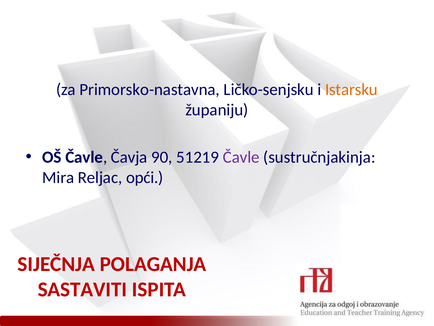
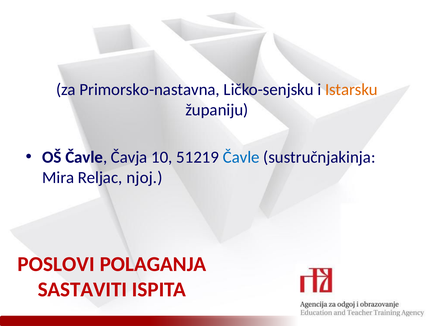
90: 90 -> 10 (162, 157)
Čavle colour: purple -> blue (241, 157)
opći: opći -> njoj (144, 177)
SIJEČNJA: SIJEČNJA -> POSLOVI (56, 264)
